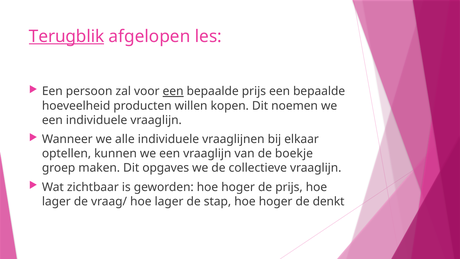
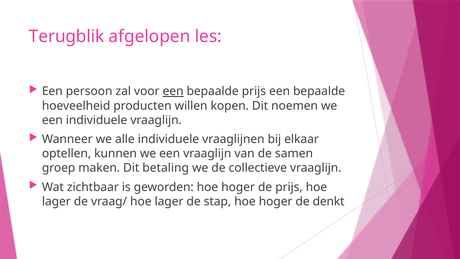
Terugblik underline: present -> none (67, 36)
boekje: boekje -> samen (294, 153)
opgaves: opgaves -> betaling (166, 168)
